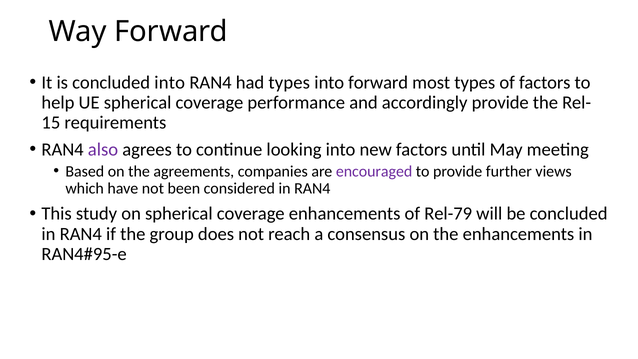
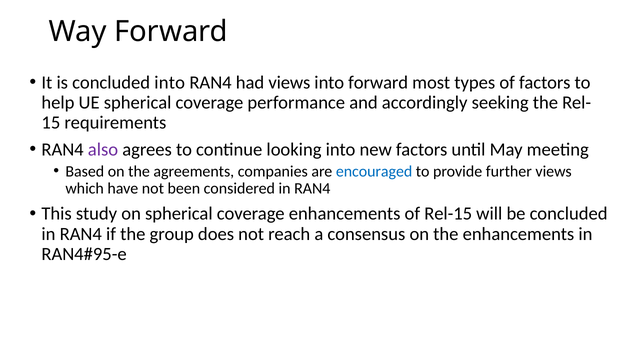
had types: types -> views (289, 82)
accordingly provide: provide -> seeking (500, 103)
encouraged colour: purple -> blue (374, 171)
Rel-79: Rel-79 -> Rel-15 (448, 214)
